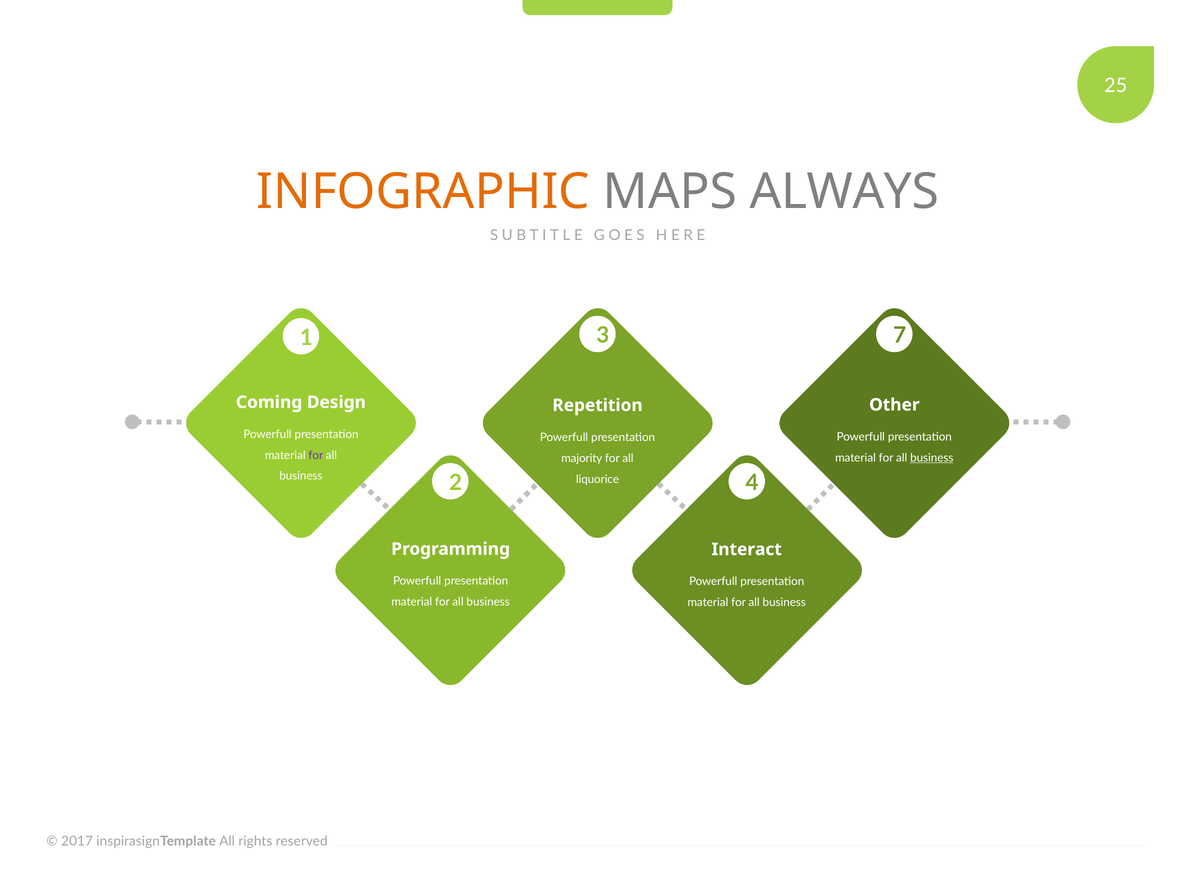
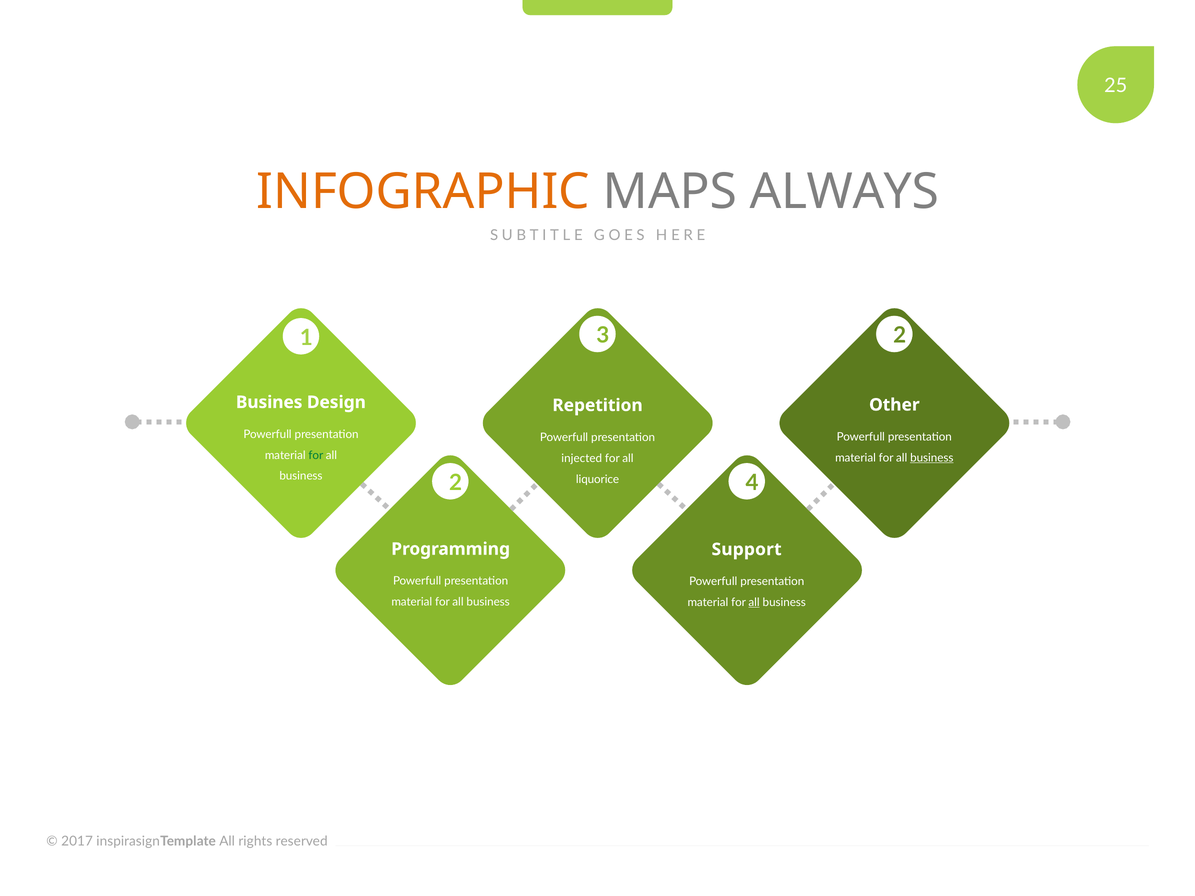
3 7: 7 -> 2 (900, 336)
Coming: Coming -> Busines (269, 402)
for colour: purple -> green (316, 455)
majority: majority -> injected (582, 458)
Interact: Interact -> Support (747, 550)
all underline: none -> present (754, 603)
